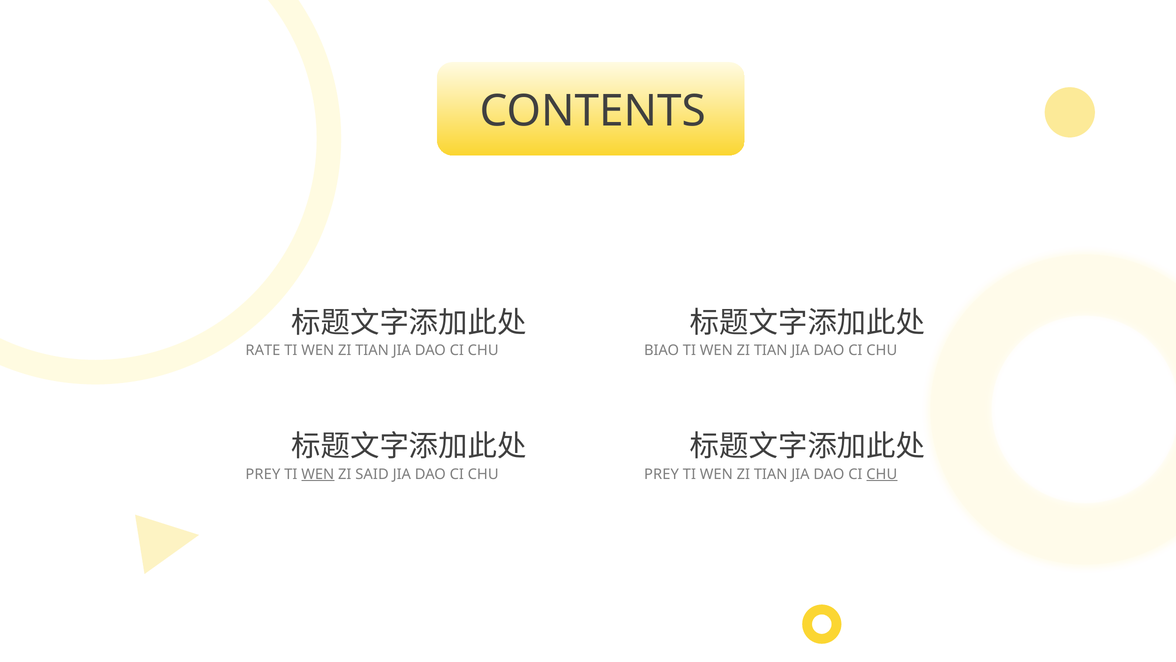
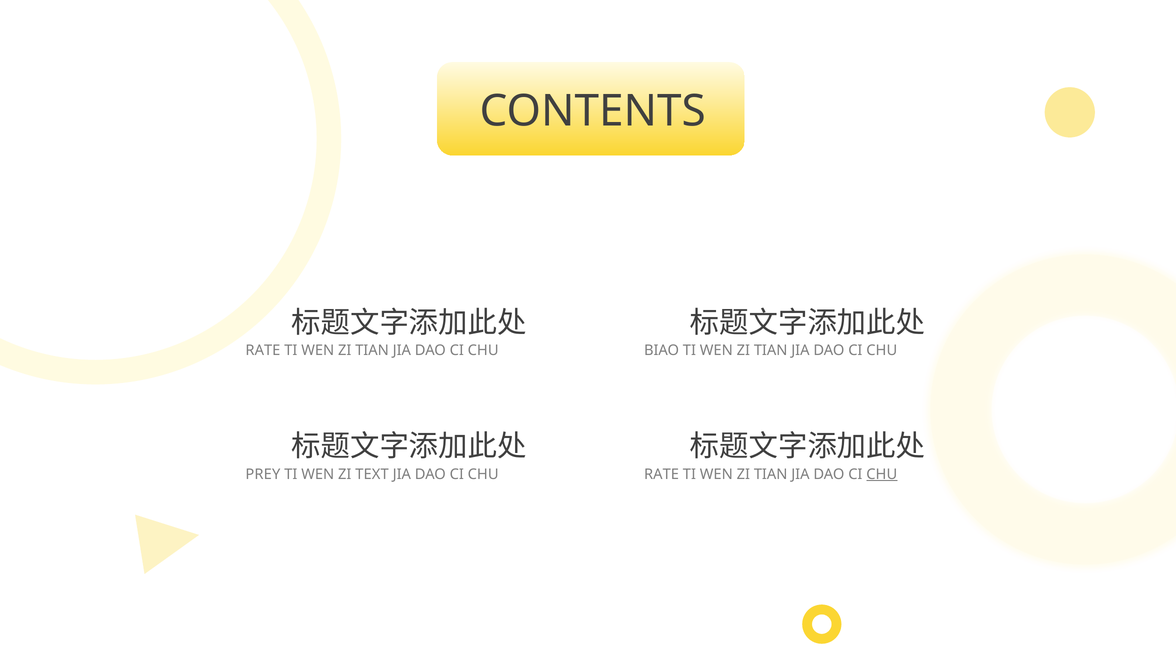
WEN underline: present -> none (318, 474)
SAID: SAID -> TEXT (372, 474)
PREY: PREY -> RATE (662, 474)
